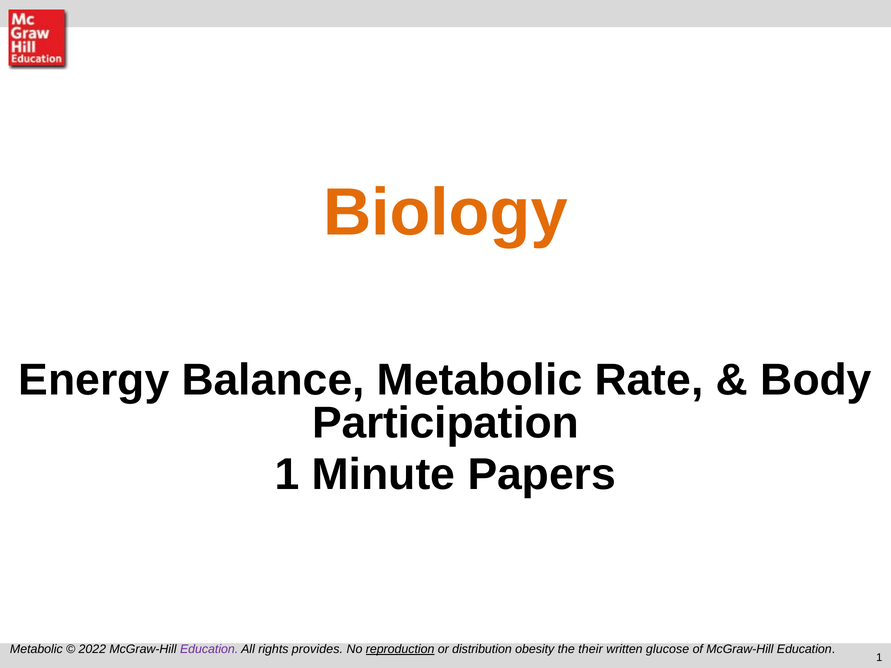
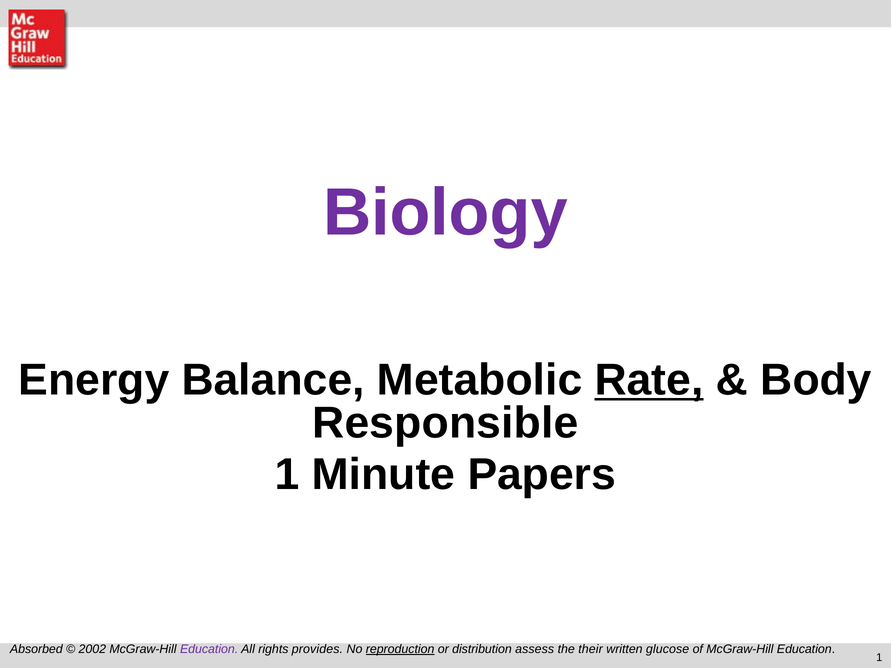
Biology colour: orange -> purple (445, 213)
Rate underline: none -> present (649, 380)
Participation: Participation -> Responsible (445, 423)
Metabolic: Metabolic -> Absorbed (36, 649)
2022: 2022 -> 2002 (92, 649)
obesity: obesity -> assess (535, 649)
